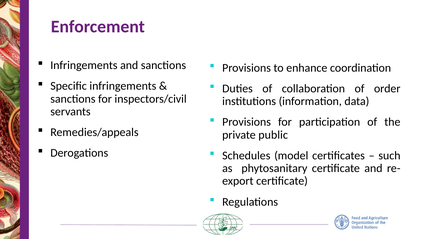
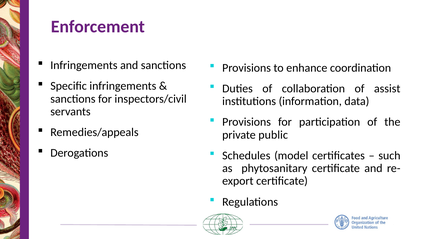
order: order -> assist (387, 89)
